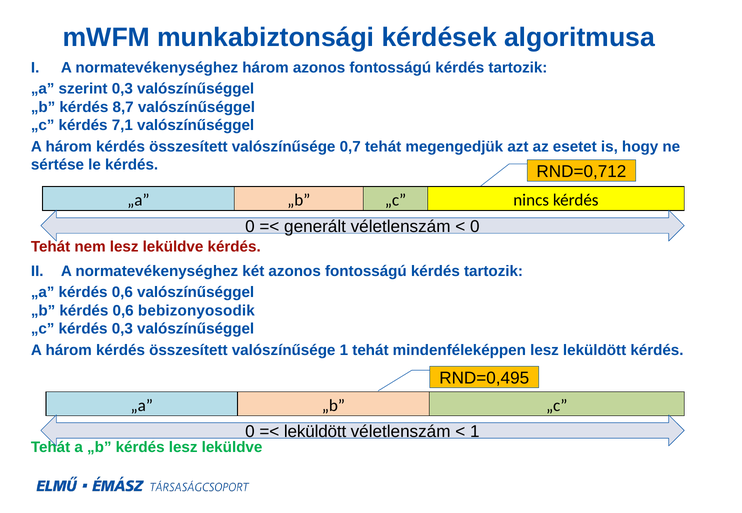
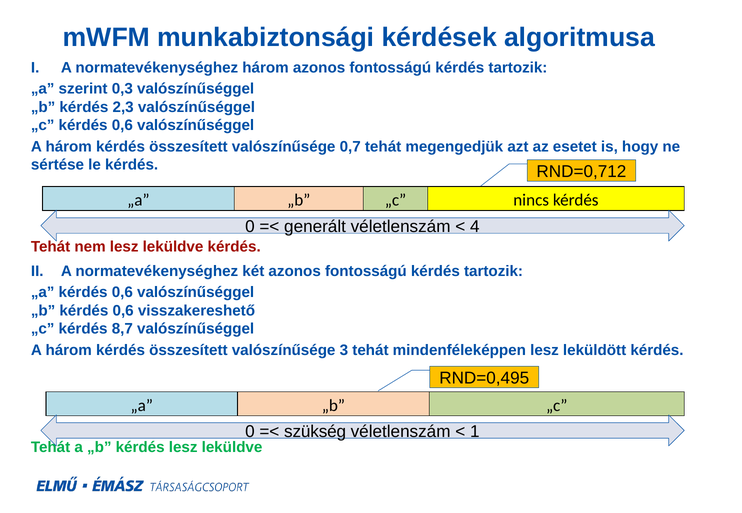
8,7: 8,7 -> 2,3 (123, 107)
„c kérdés 7,1: 7,1 -> 0,6 (122, 125)
0: 0 -> 4 (475, 227)
bebizonyosodik: bebizonyosodik -> visszakereshető (196, 311)
kérdés 0,3: 0,3 -> 8,7 (122, 329)
valószínűsége 1: 1 -> 3 (344, 351)
leküldött: leküldött -> szükség (315, 432)
